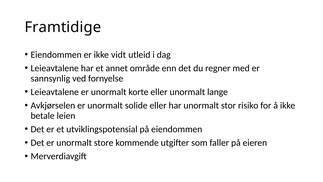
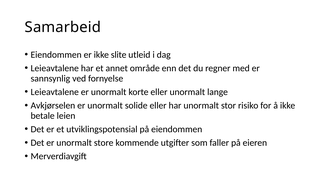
Framtidige: Framtidige -> Samarbeid (63, 27)
vidt: vidt -> slite (119, 55)
